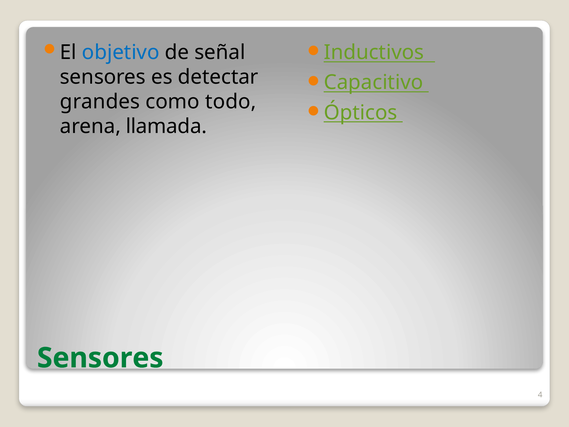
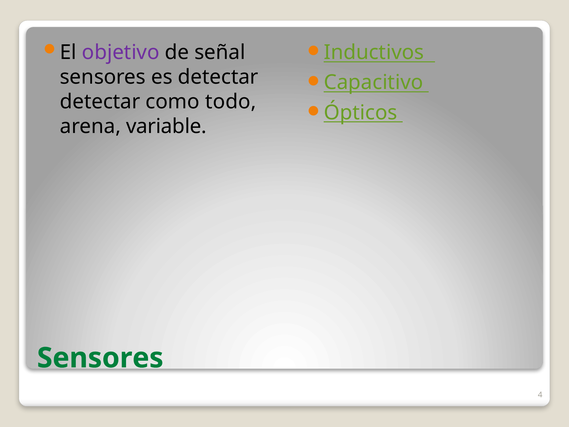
objetivo colour: blue -> purple (121, 52)
grandes: grandes -> detectar (100, 102)
llamada: llamada -> variable (166, 126)
